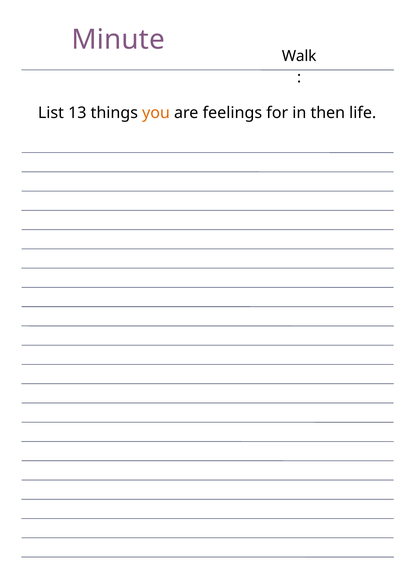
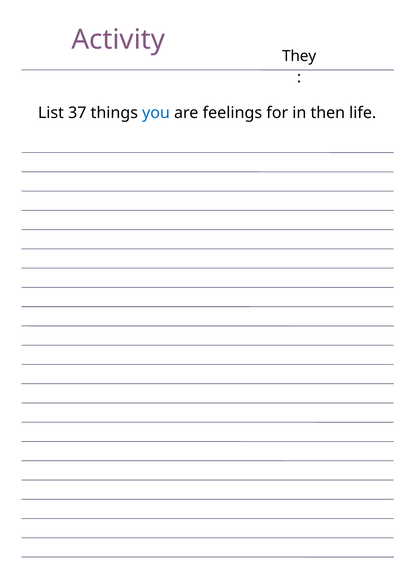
Minute: Minute -> Activity (118, 40)
Walk: Walk -> They (299, 56)
13: 13 -> 37 (77, 113)
you colour: orange -> blue (156, 113)
